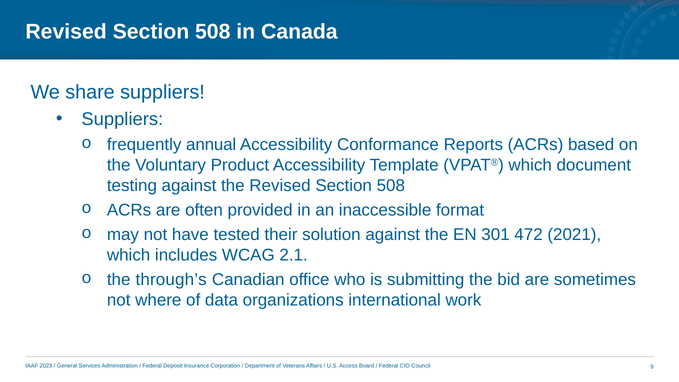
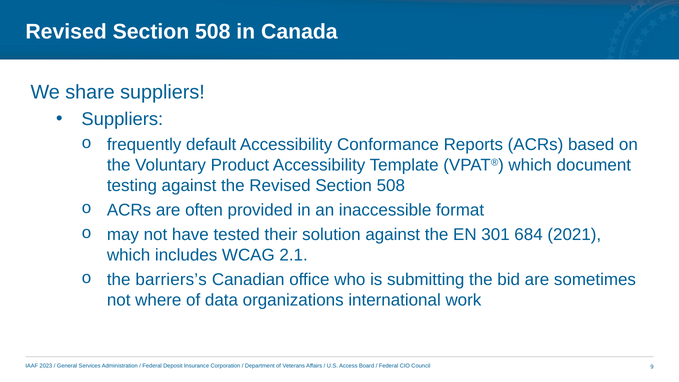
annual: annual -> default (211, 145)
472: 472 -> 684 (529, 235)
through’s: through’s -> barriers’s (171, 280)
